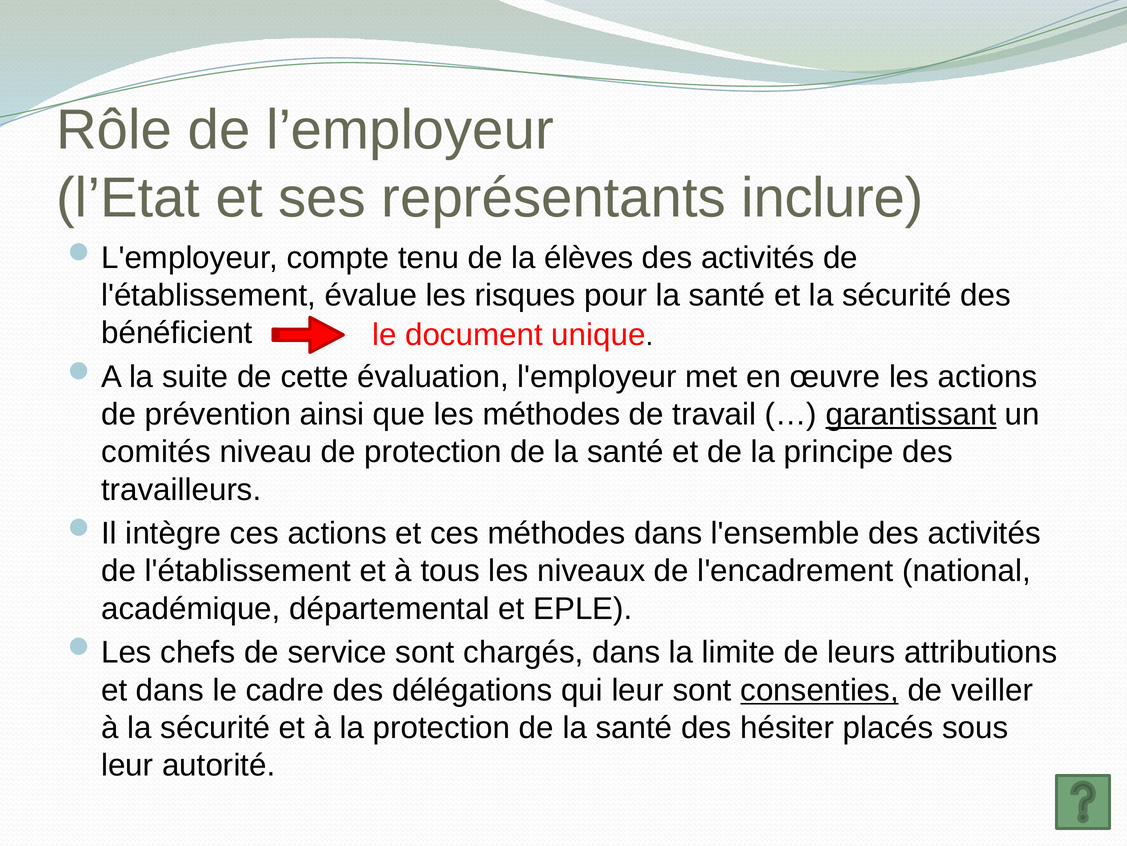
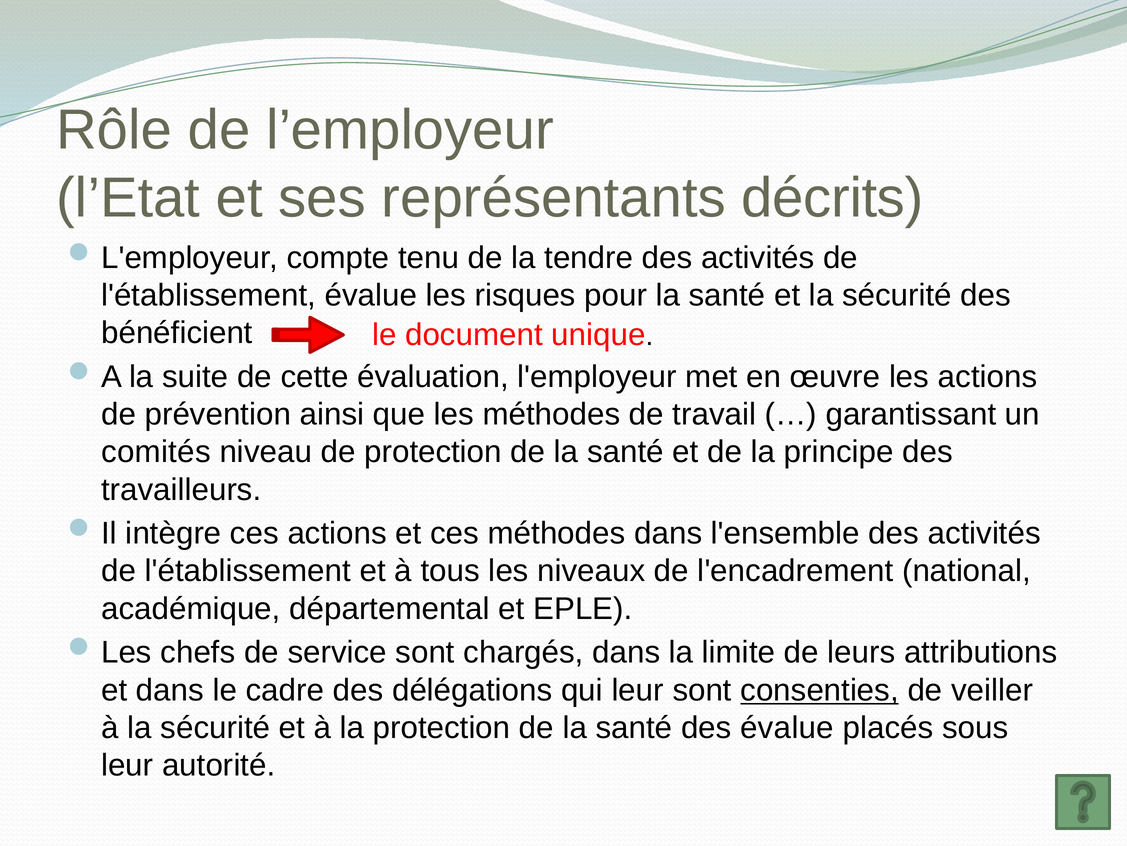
inclure: inclure -> décrits (832, 198)
élèves: élèves -> tendre (589, 257)
garantissant underline: present -> none (911, 414)
des hésiter: hésiter -> évalue (787, 727)
